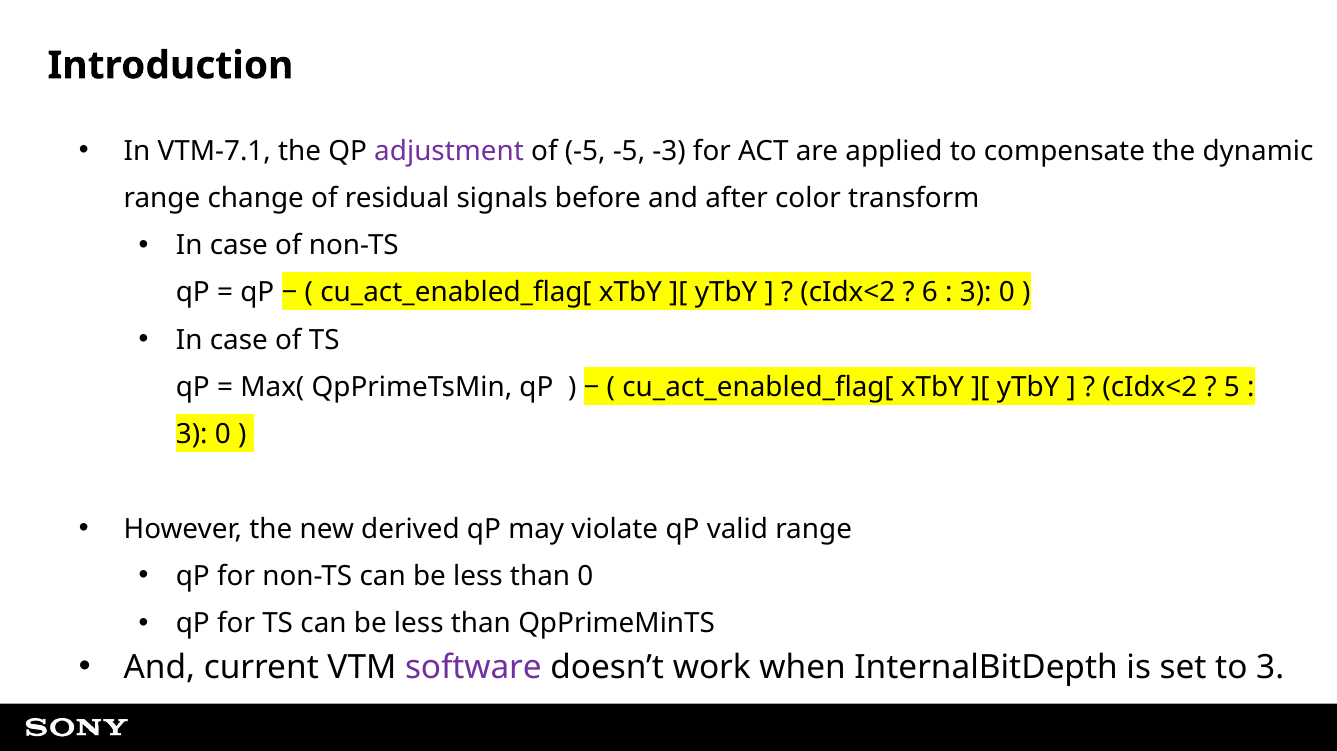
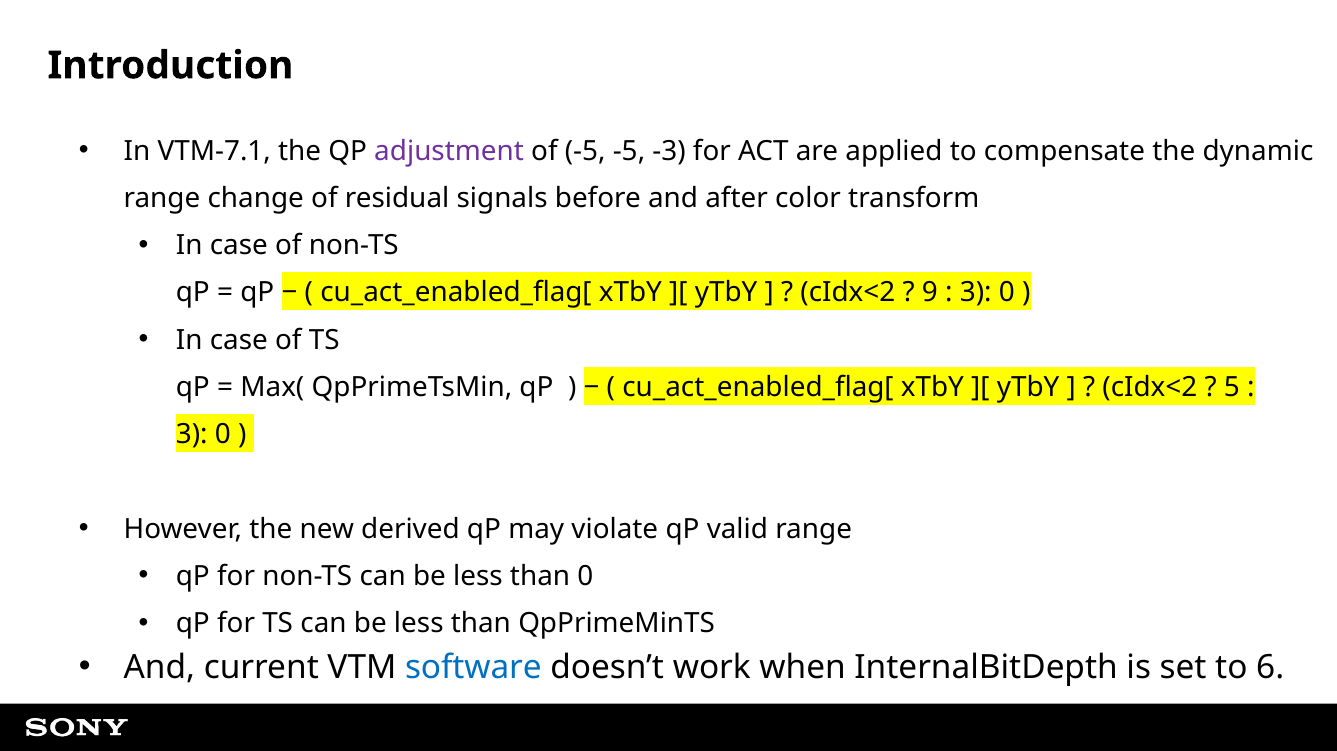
6: 6 -> 9 (930, 293)
software colour: purple -> blue (473, 668)
to 3: 3 -> 6 (1270, 668)
